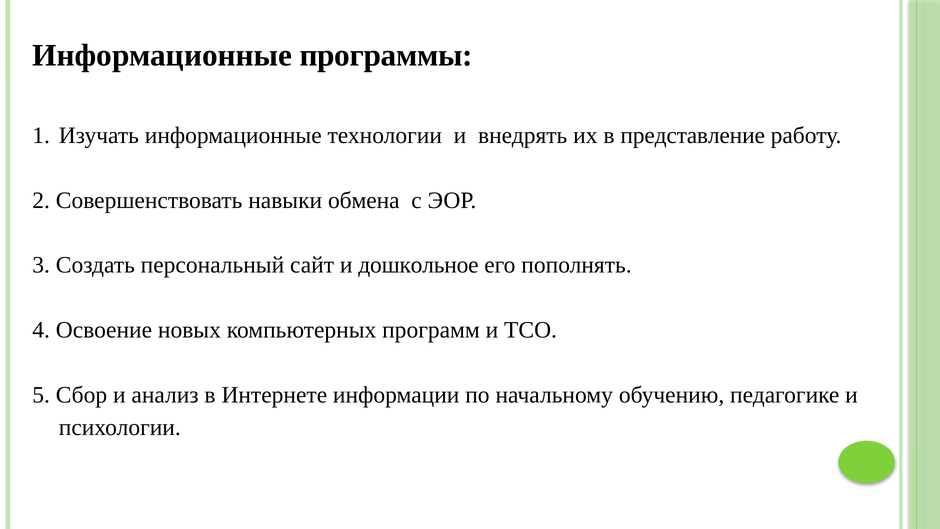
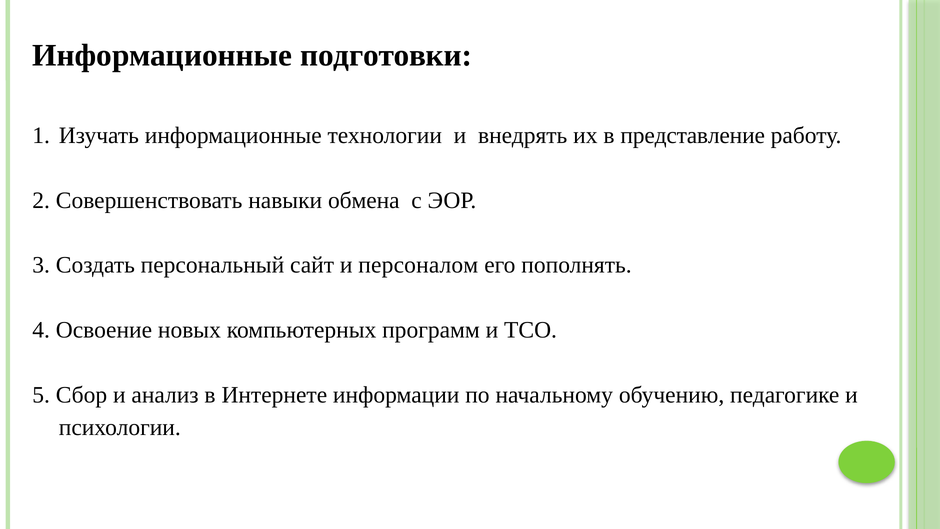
программы: программы -> подготовки (386, 56)
дошкольное: дошкольное -> персоналом (418, 265)
